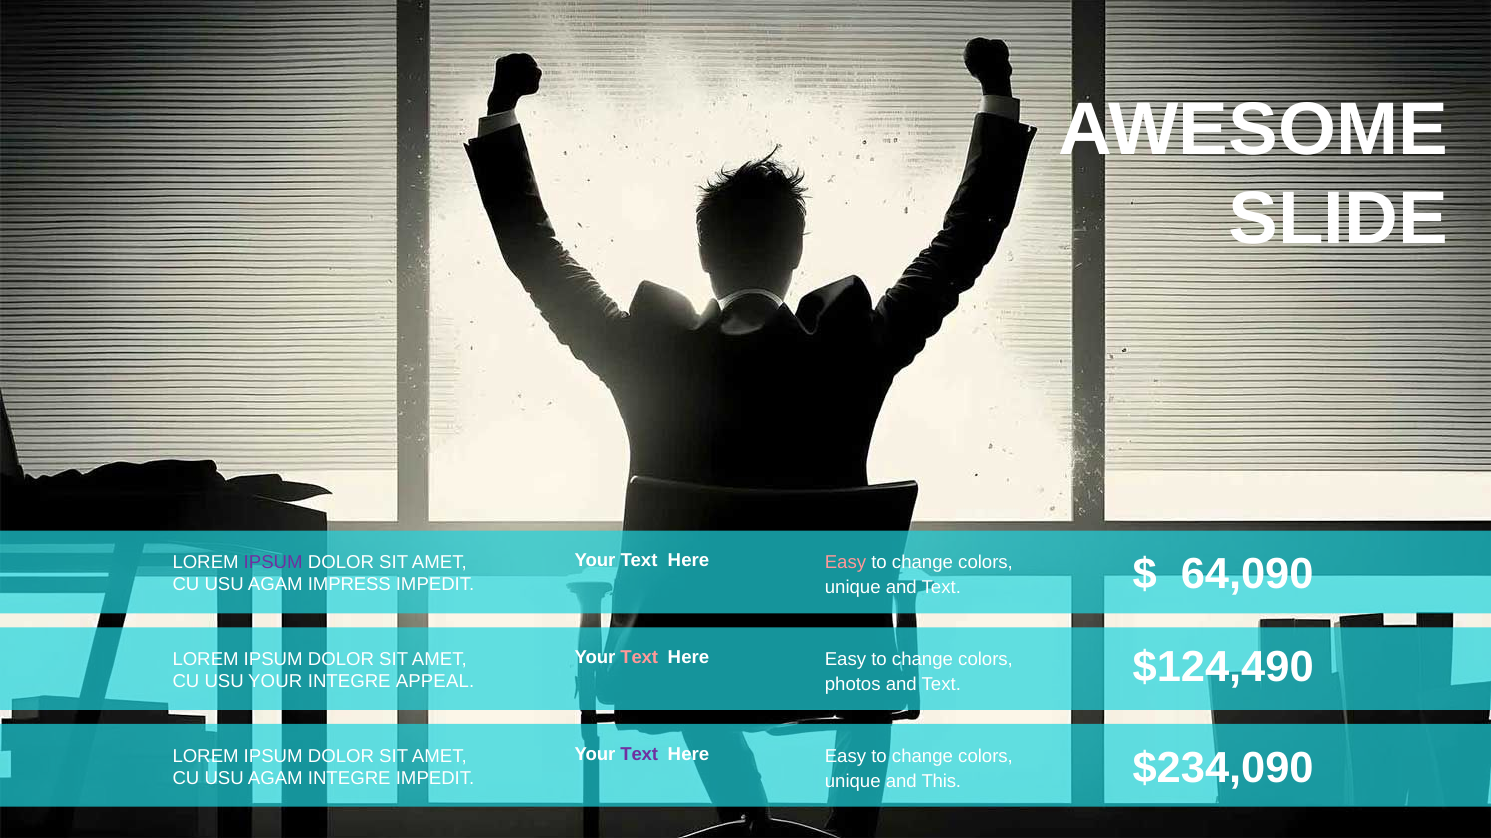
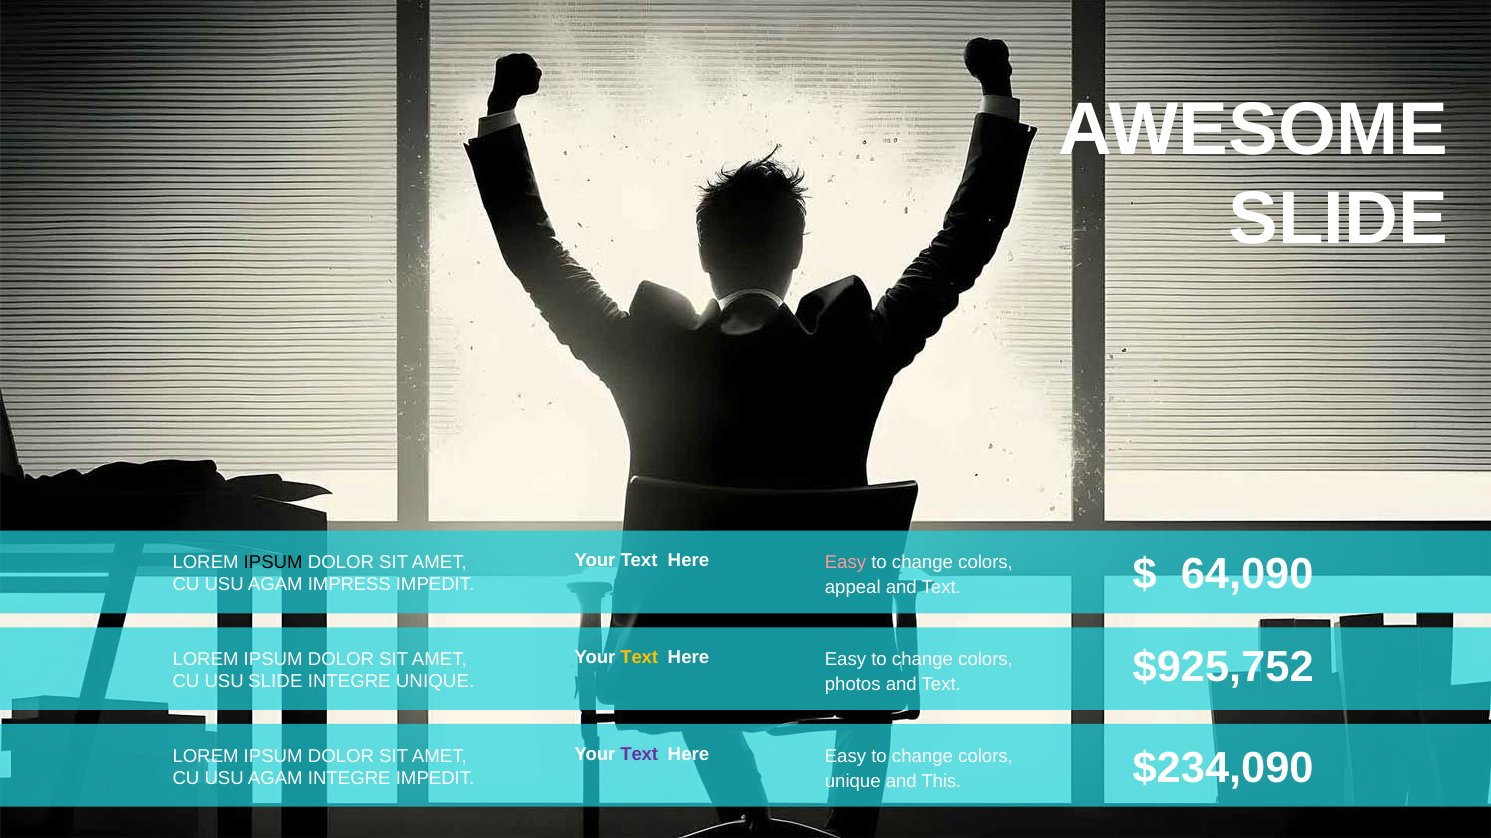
IPSUM colour: purple -> black (273, 563)
unique: unique -> appeal (853, 588)
$124,490: $124,490 -> $925,752 (1223, 668)
Text colour: pink -> yellow (639, 658)
USU YOUR: YOUR -> SLIDE (275, 682)
INTEGRE APPEAL: APPEAL -> UNIQUE (435, 682)
